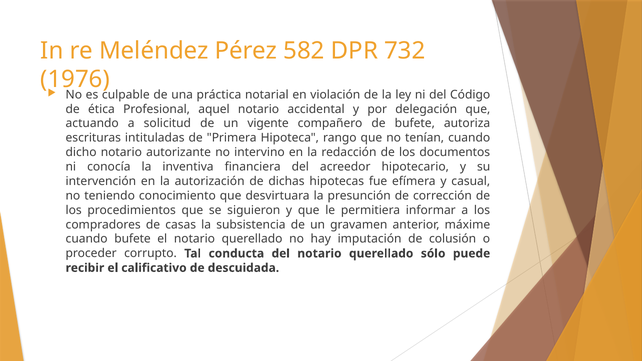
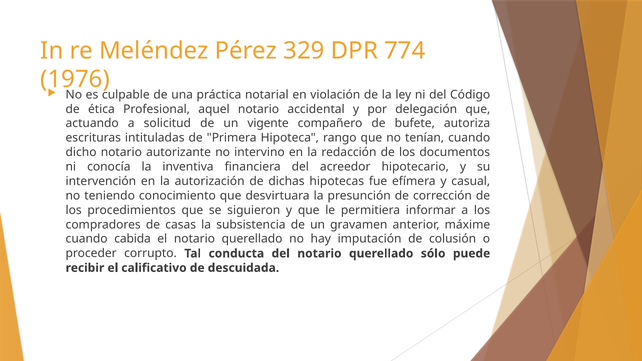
582: 582 -> 329 (304, 51)
732: 732 -> 774 (405, 51)
cuando bufete: bufete -> cabida (133, 239)
